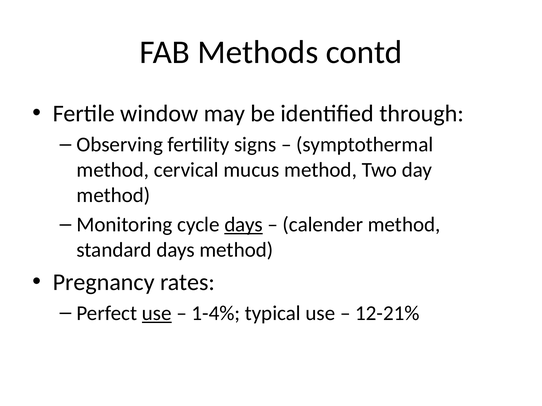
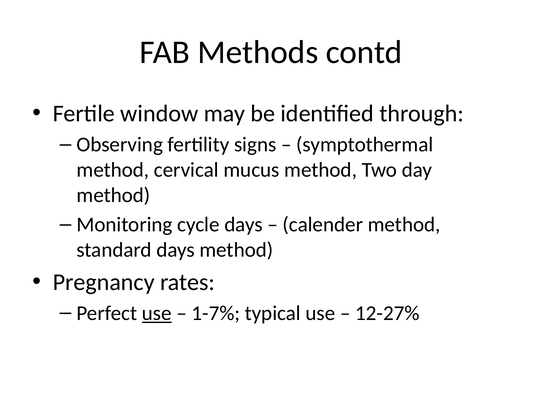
days underline: present -> none (244, 225)
1-4%: 1-4% -> 1-7% (216, 314)
12-21%: 12-21% -> 12-27% (387, 314)
